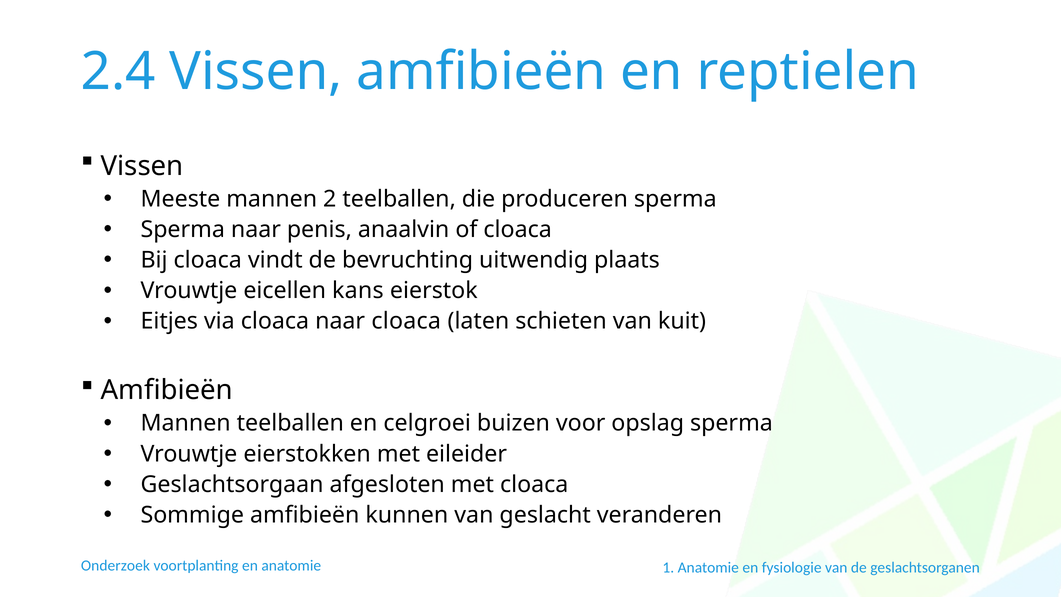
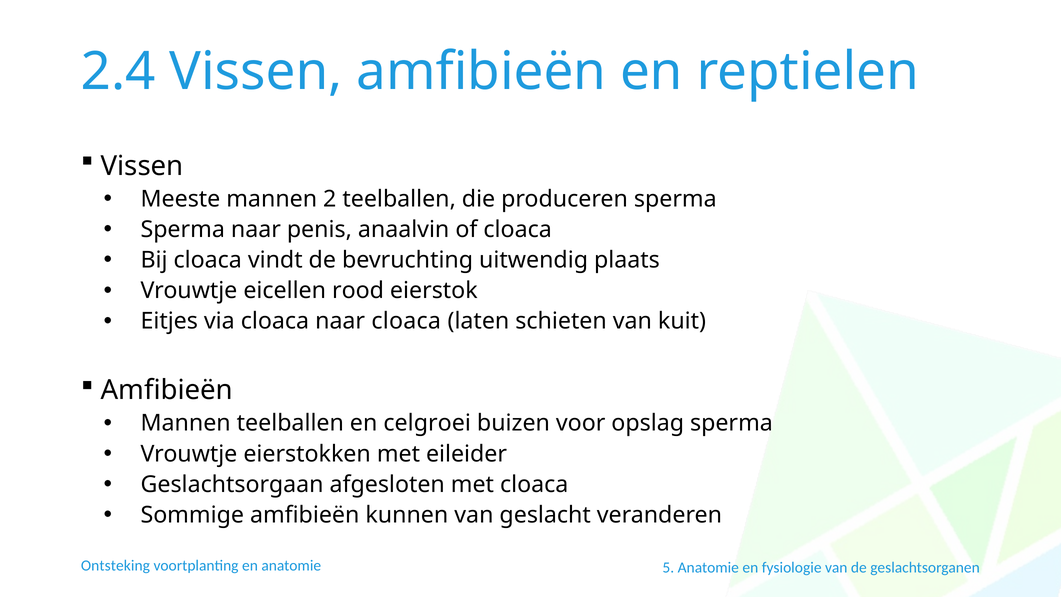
kans: kans -> rood (358, 291)
Onderzoek: Onderzoek -> Ontsteking (115, 565)
1: 1 -> 5 (668, 567)
